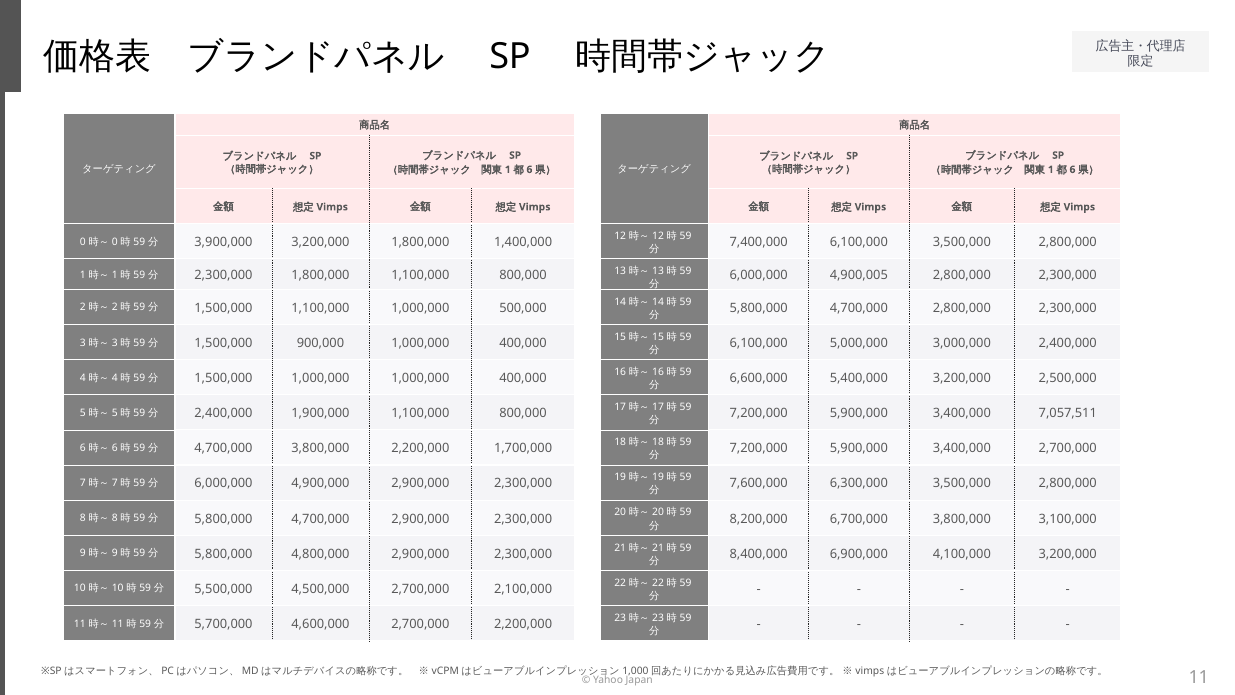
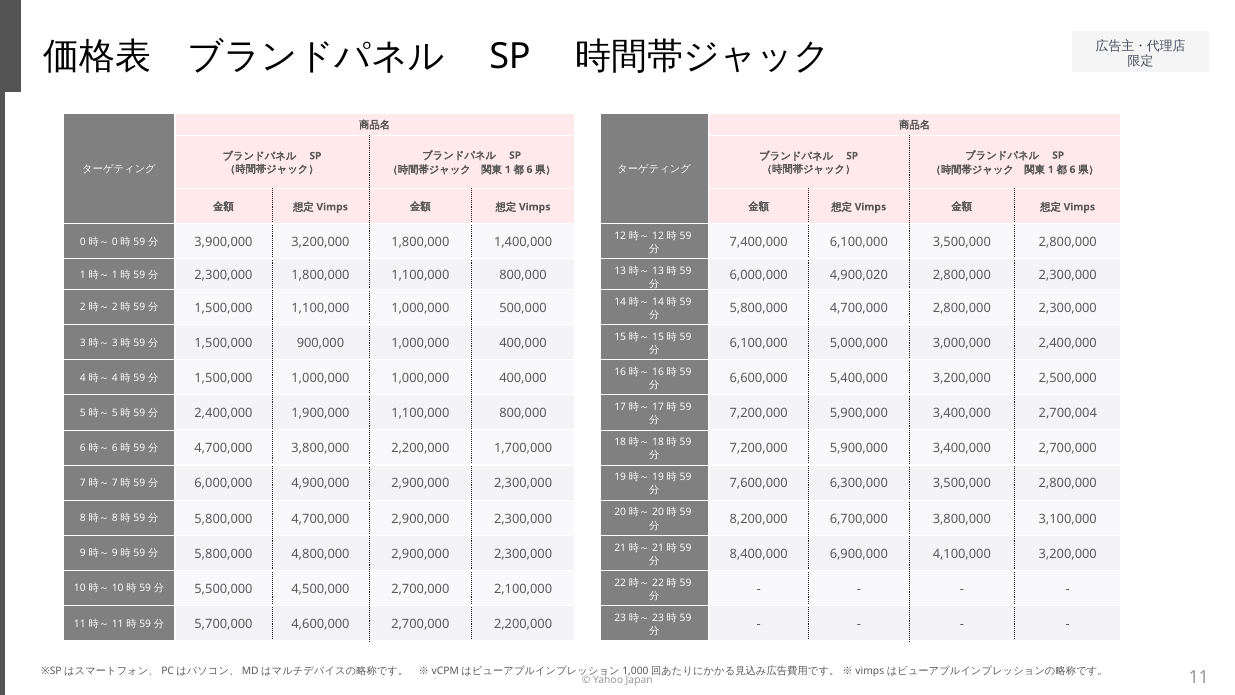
4,900,005: 4,900,005 -> 4,900,020 (859, 275)
7,057,511: 7,057,511 -> 2,700,004 (1068, 413)
